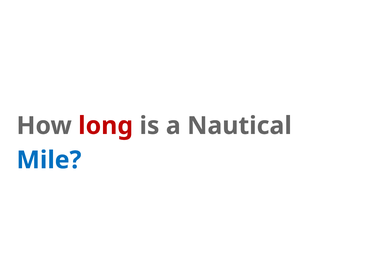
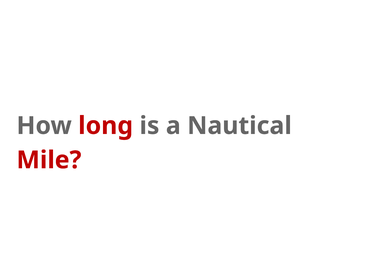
Mile colour: blue -> red (49, 160)
